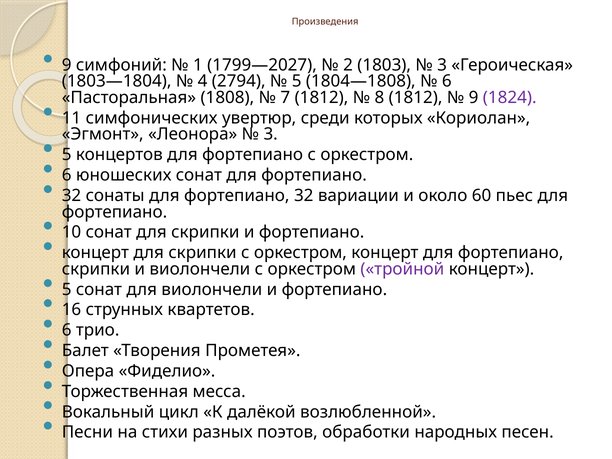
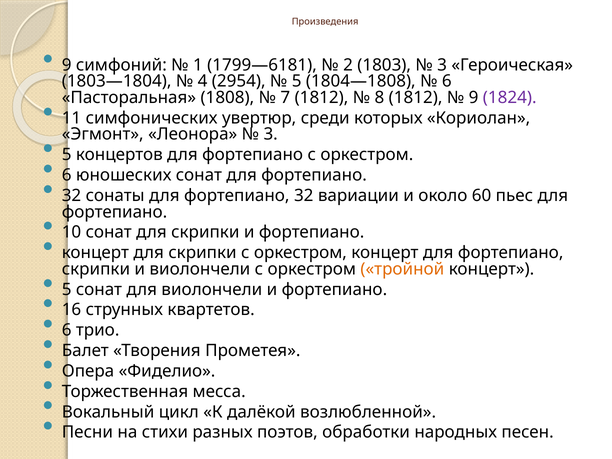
1799—2027: 1799—2027 -> 1799—6181 (262, 65)
2794: 2794 -> 2954 (239, 81)
тройной colour: purple -> orange (402, 269)
